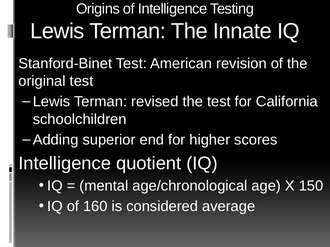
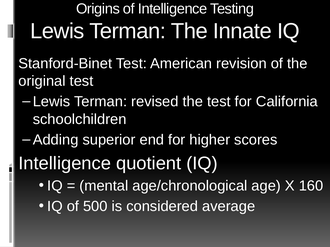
150: 150 -> 160 (311, 186)
160: 160 -> 500 (95, 207)
